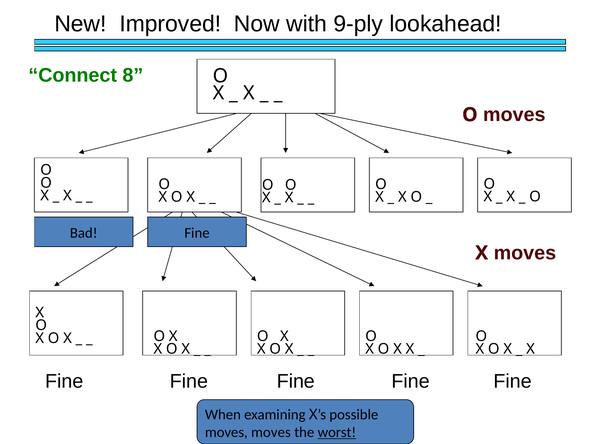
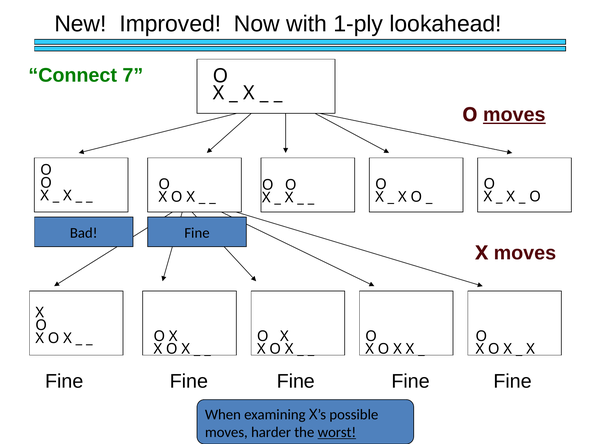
9-ply: 9-ply -> 1-ply (358, 24)
8: 8 -> 7 (133, 75)
moves underline: none -> present (514, 115)
moves moves: moves -> harder (271, 432)
